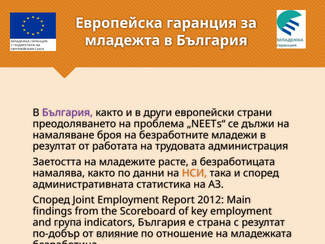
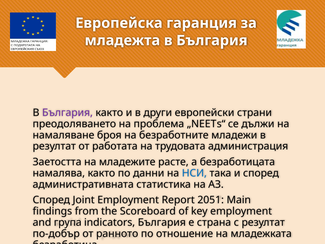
НСИ colour: orange -> blue (194, 173)
2012: 2012 -> 2051 (211, 200)
влияние: влияние -> ранното (117, 233)
